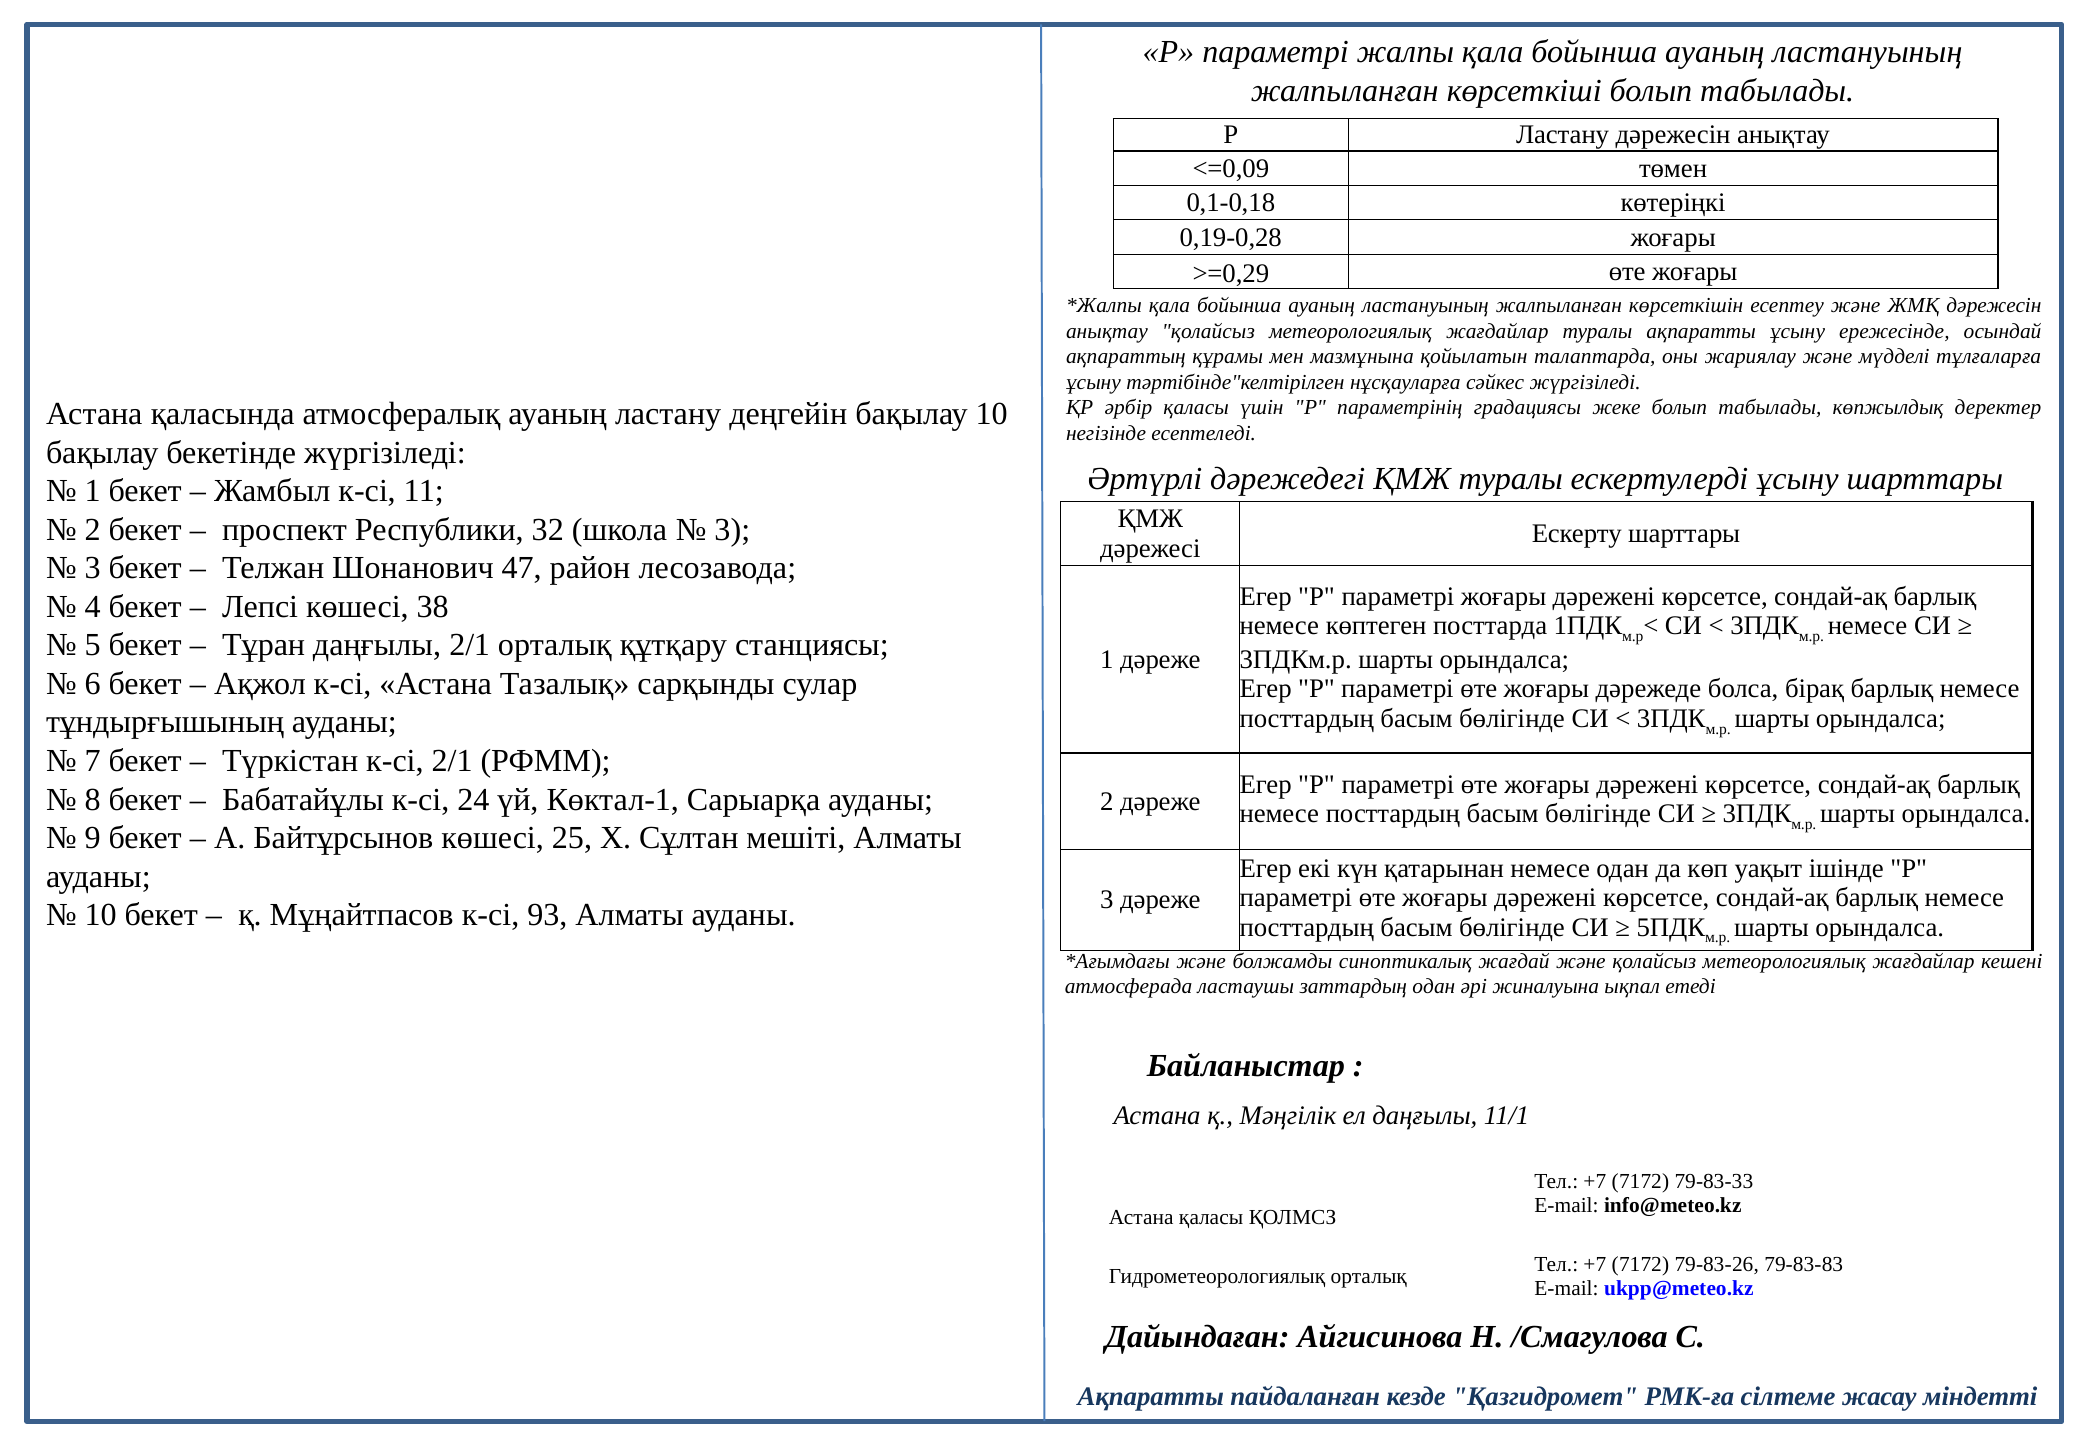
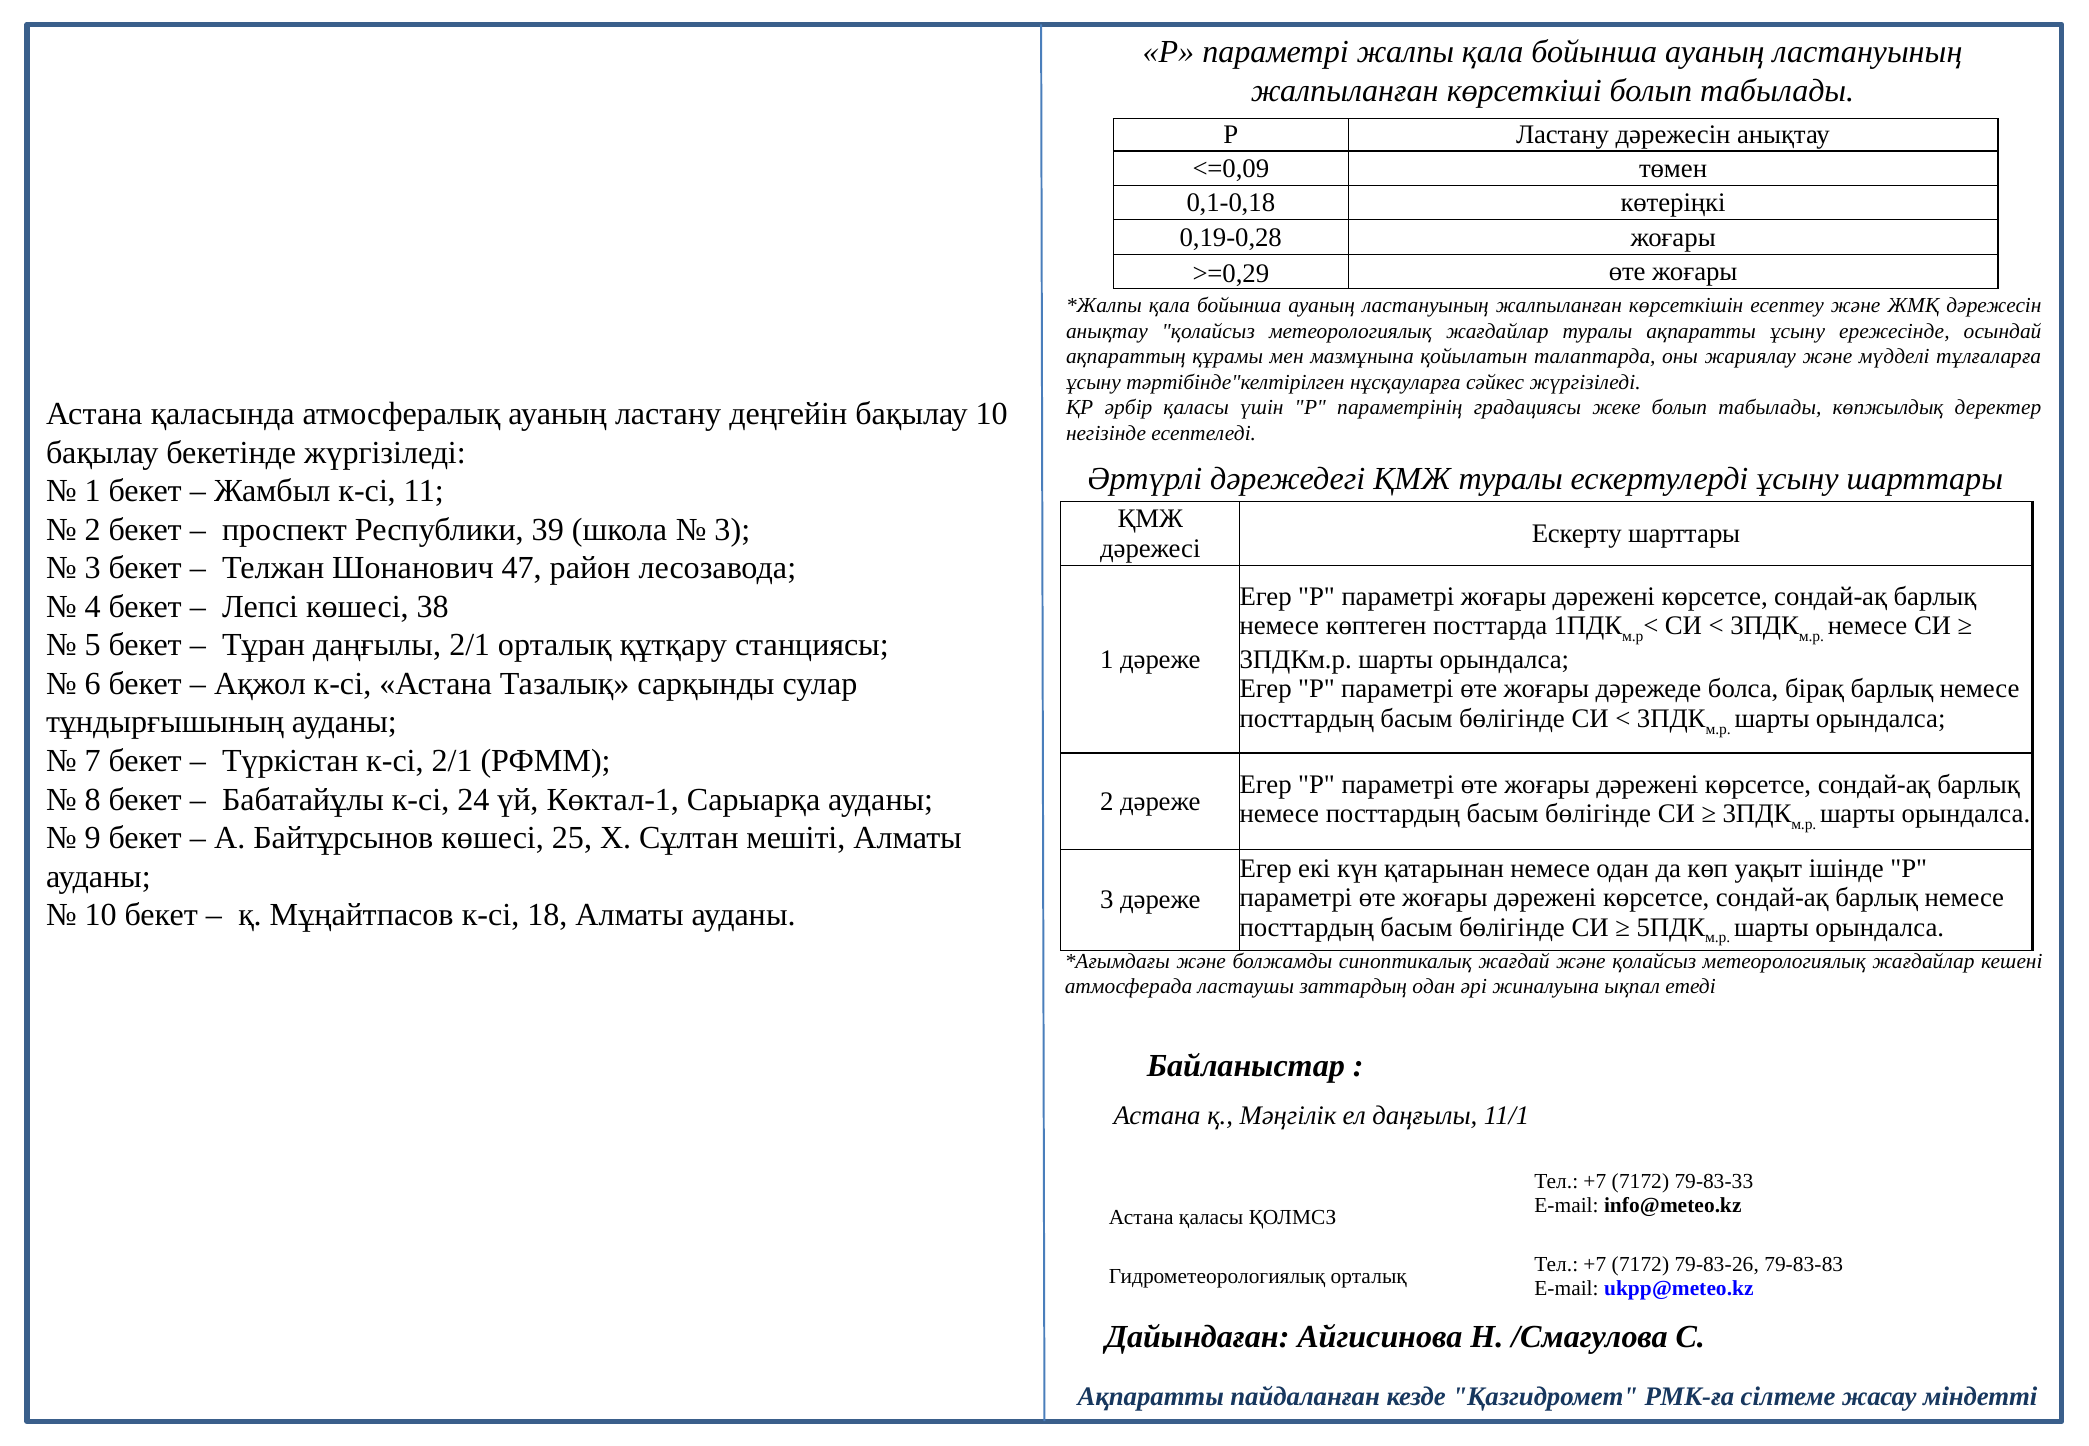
32: 32 -> 39 (548, 530)
93: 93 -> 18 (547, 915)
